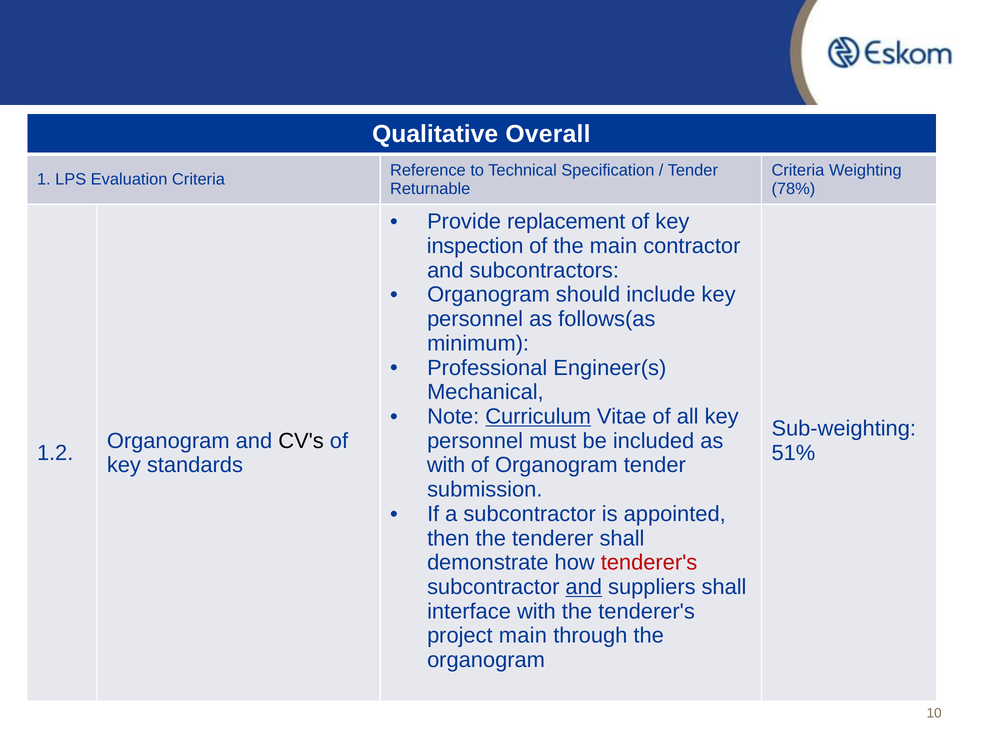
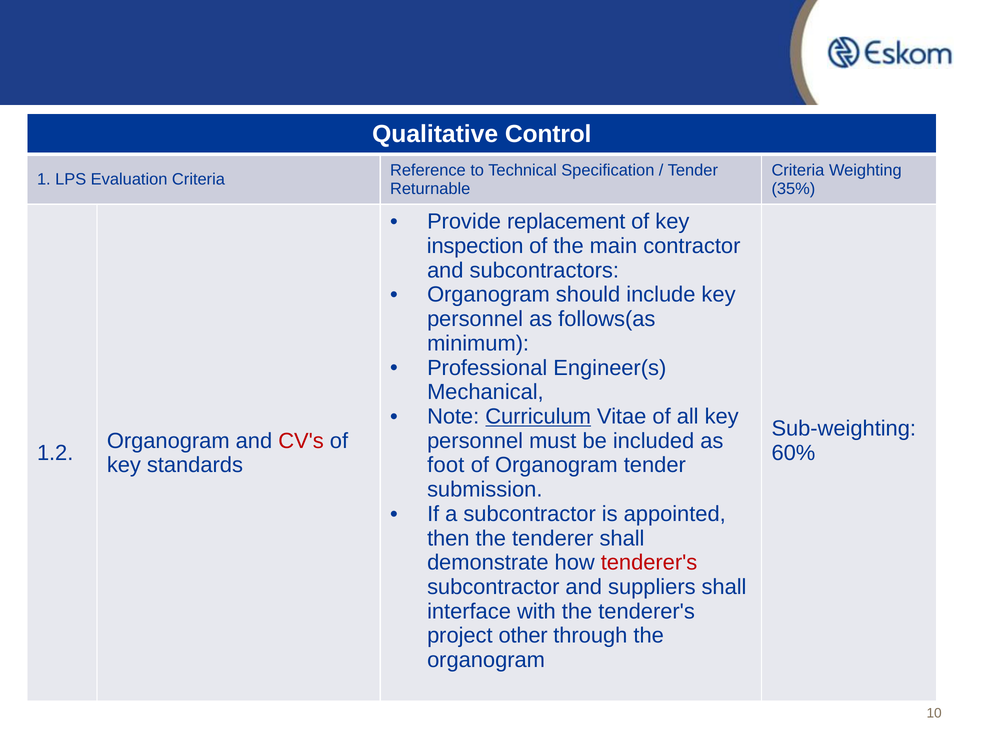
Overall: Overall -> Control (548, 134)
78%: 78% -> 35% (793, 189)
CV's colour: black -> red (301, 441)
51%: 51% -> 60% (793, 453)
with: with -> foot (446, 465)
and underline: present -> none (584, 587)
project main: main -> other (523, 636)
